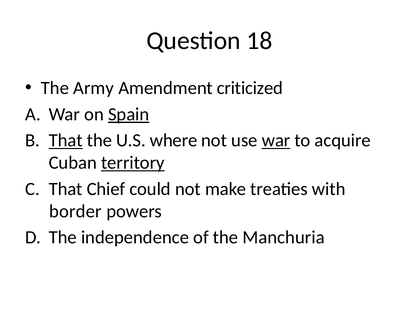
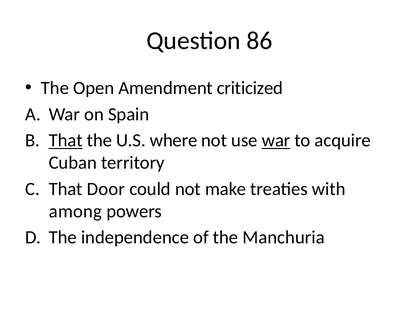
18: 18 -> 86 (259, 41)
Army: Army -> Open (94, 88)
Spain underline: present -> none (129, 114)
territory underline: present -> none (133, 162)
Chief: Chief -> Door (106, 188)
border: border -> among (75, 211)
